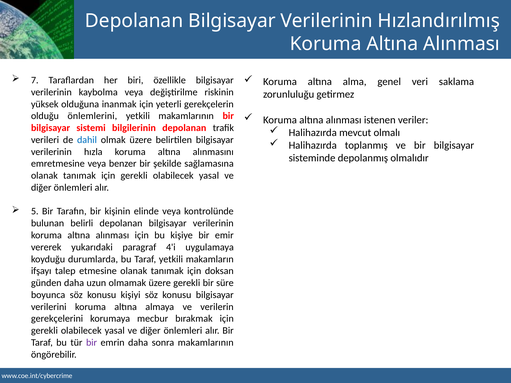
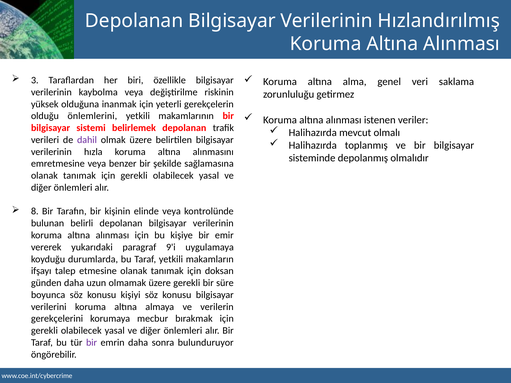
7: 7 -> 3 (35, 80)
bilgilerinin: bilgilerinin -> belirlemek (134, 128)
dahil colour: blue -> purple (87, 140)
5: 5 -> 8 (35, 212)
4'i: 4'i -> 9'i (171, 247)
sonra makamlarının: makamlarının -> bulunduruyor (206, 343)
